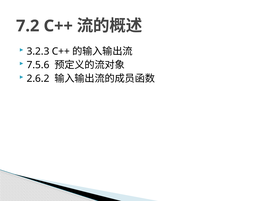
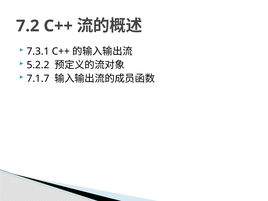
3.2.3: 3.2.3 -> 7.3.1 (38, 51)
7.5.6: 7.5.6 -> 5.2.2 (38, 65)
2.6.2: 2.6.2 -> 7.1.7 (38, 79)
